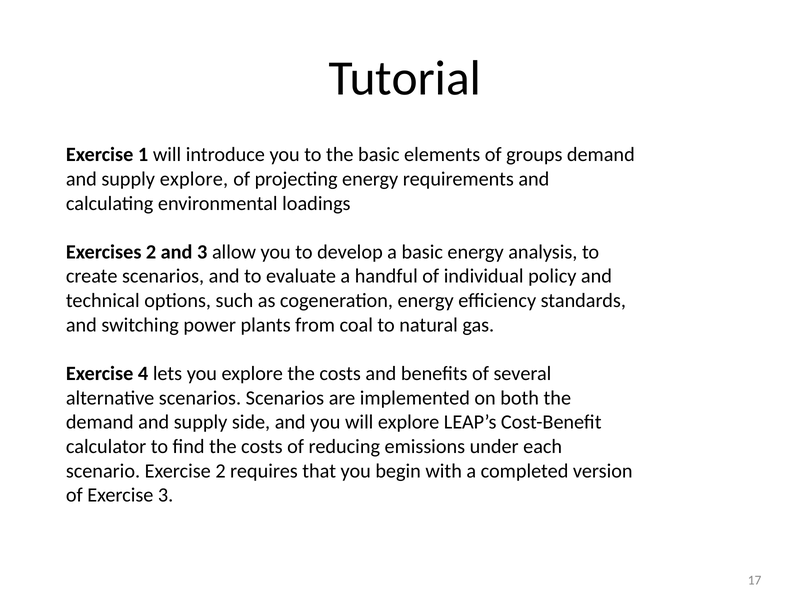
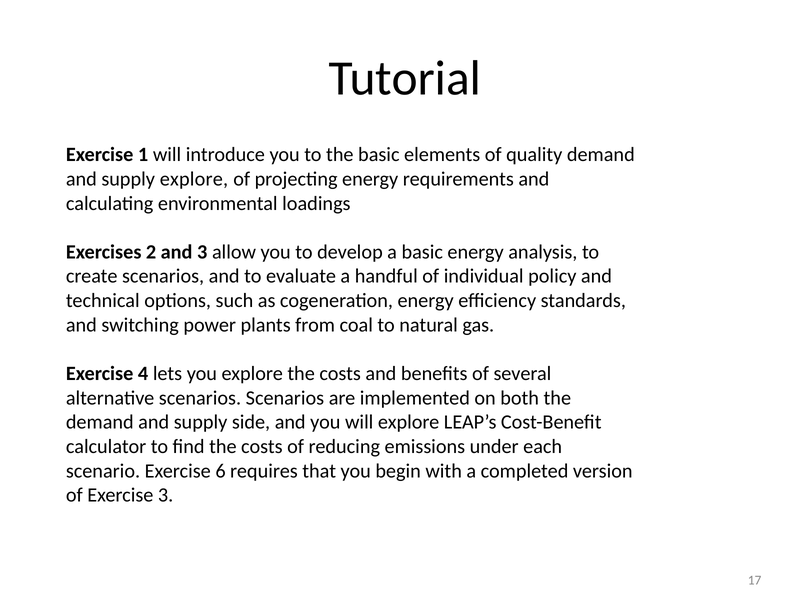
groups: groups -> quality (534, 155)
Exercise 2: 2 -> 6 (221, 470)
